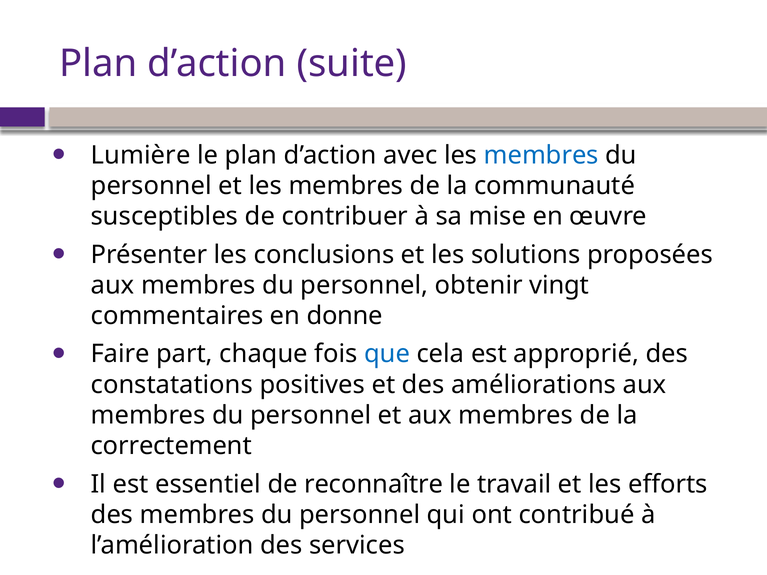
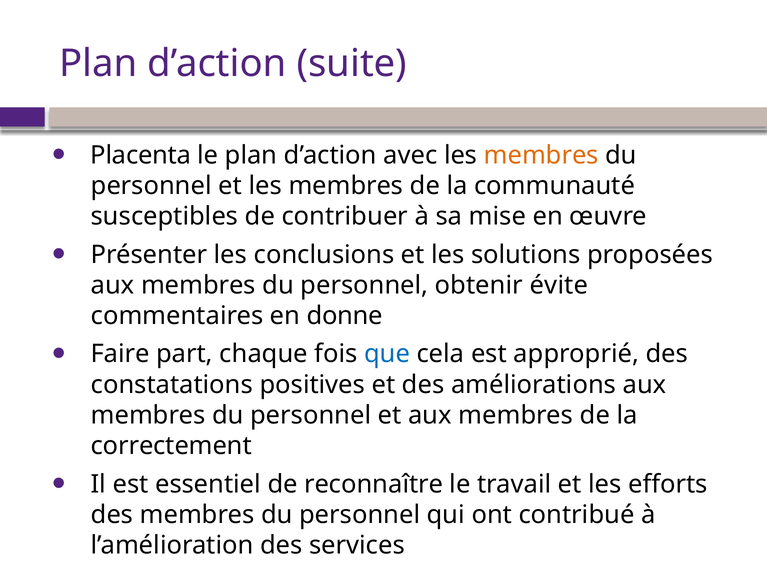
Lumière: Lumière -> Placenta (141, 155)
membres colour: blue -> orange (541, 155)
vingt: vingt -> évite (559, 285)
